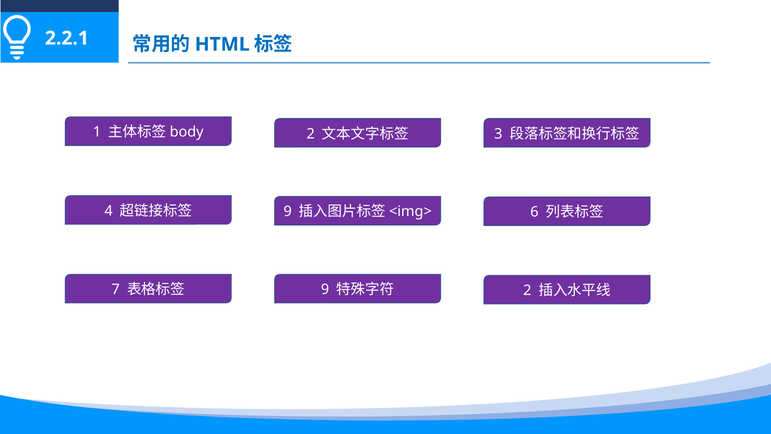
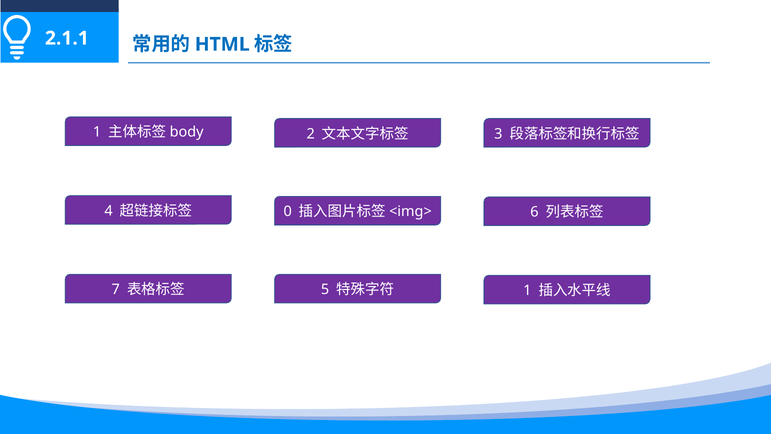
2.2.1: 2.2.1 -> 2.1.1 (67, 38)
9: 9 -> 0 (288, 212)
9: 9 -> 5 (325, 289)
2: 2 -> 1 (527, 290)
